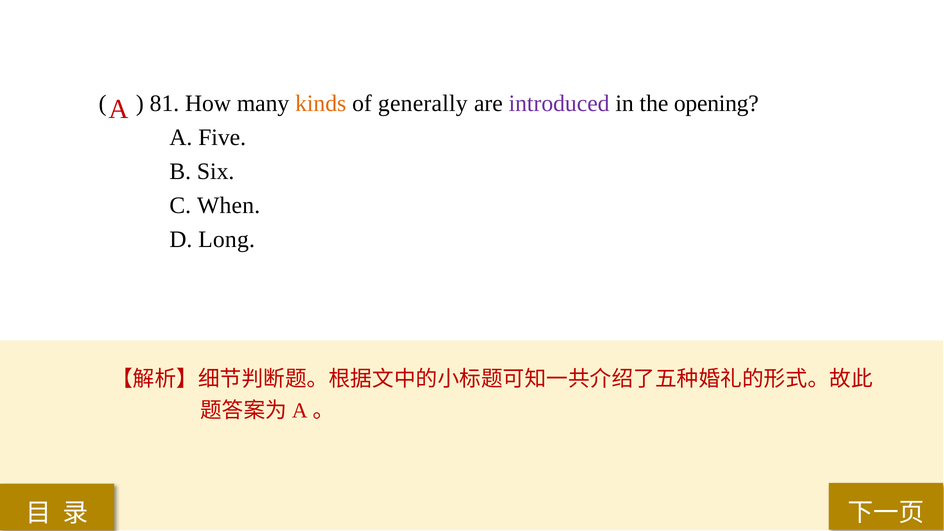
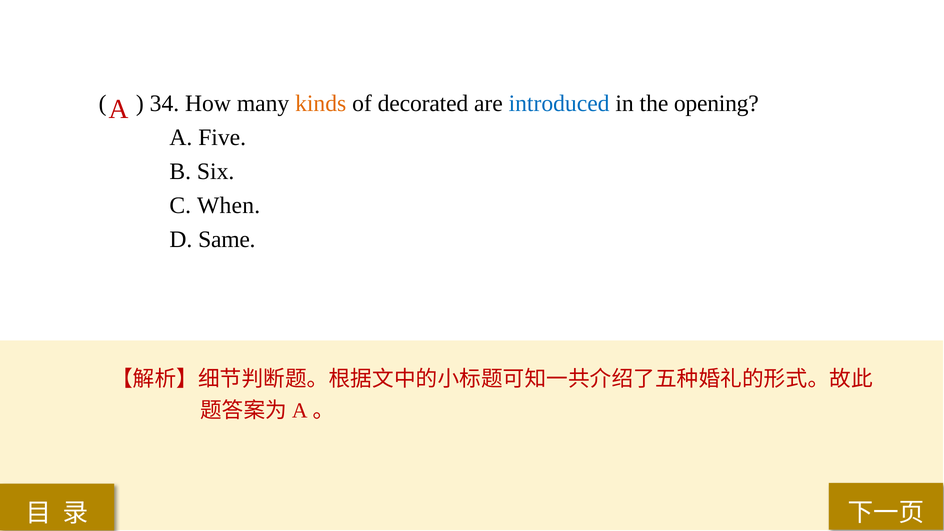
81: 81 -> 34 (164, 104)
generally: generally -> decorated (423, 104)
introduced colour: purple -> blue (559, 104)
Long: Long -> Same (227, 240)
